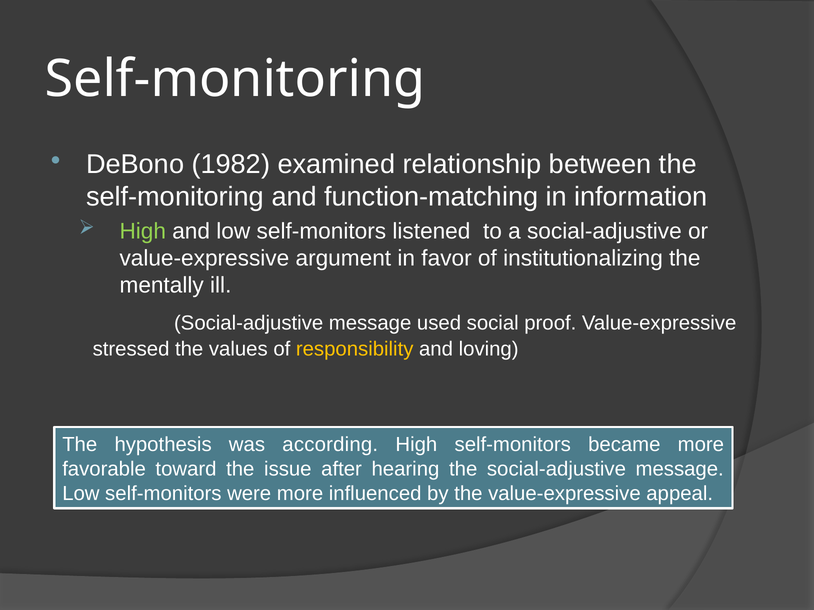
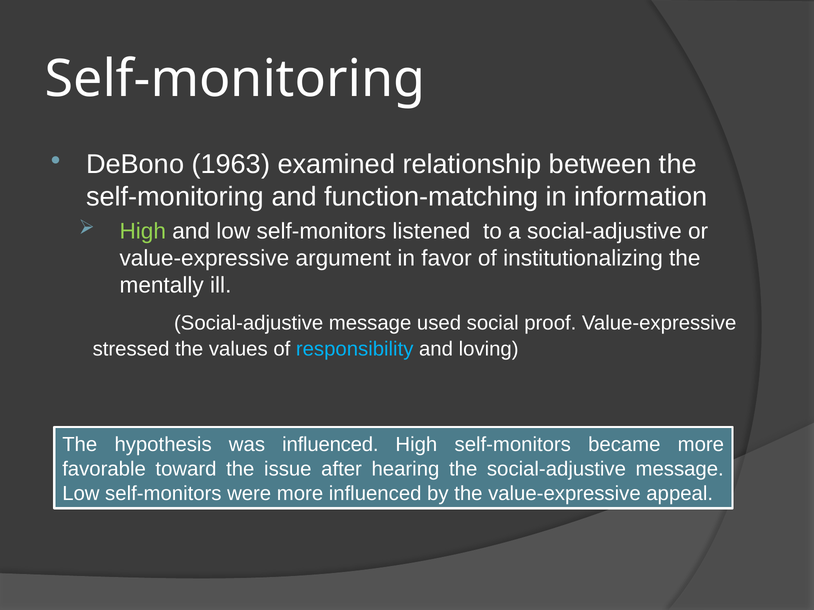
1982: 1982 -> 1963 (231, 165)
responsibility colour: yellow -> light blue (355, 349)
was according: according -> influenced (330, 445)
